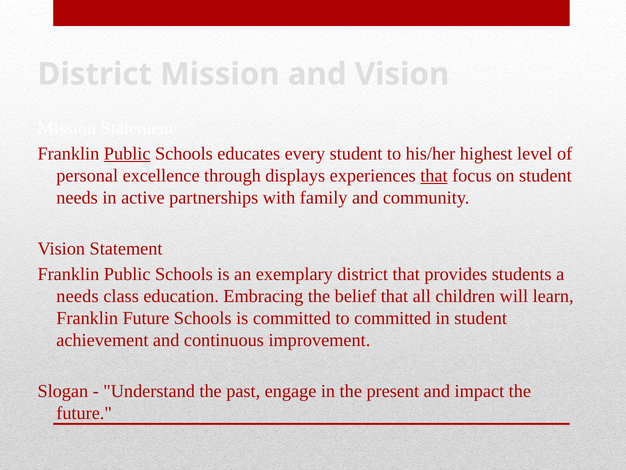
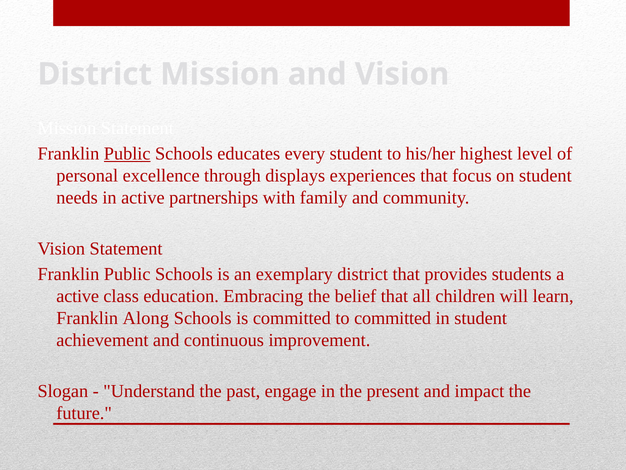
that underline: present -> none (434, 176)
needs: needs -> active (78, 296)
Franklin Future: Future -> Along (146, 318)
